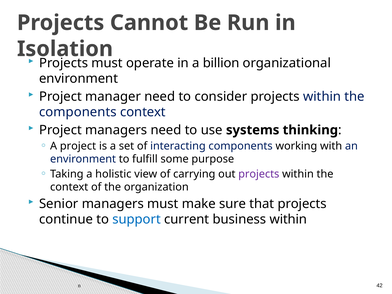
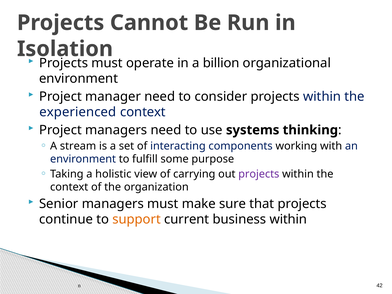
components: components -> experienced (78, 112)
A project: project -> stream (78, 146)
support colour: blue -> orange (137, 219)
